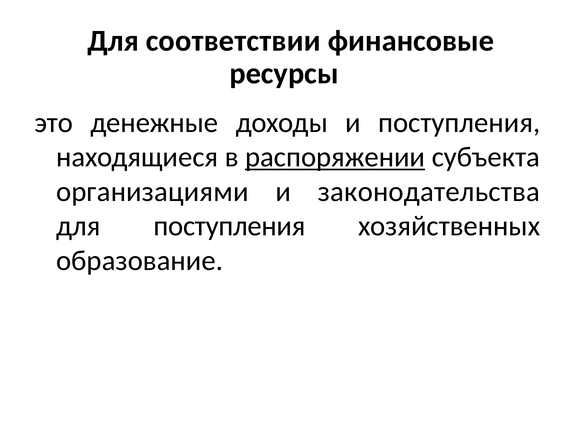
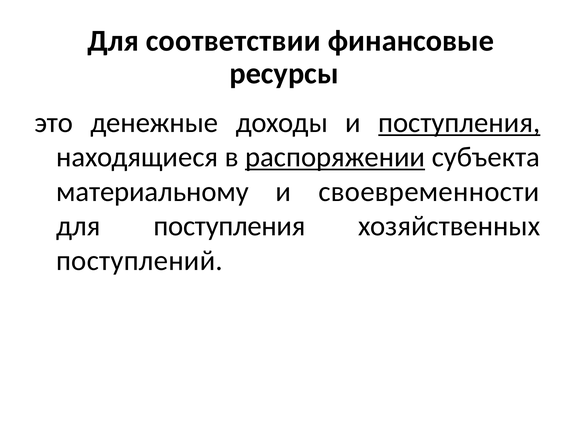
поступления underline: none -> present (459, 123)
организациями: организациями -> материальному (152, 192)
законодательства: законодательства -> своевременности (429, 192)
образование: образование -> поступлений (139, 261)
